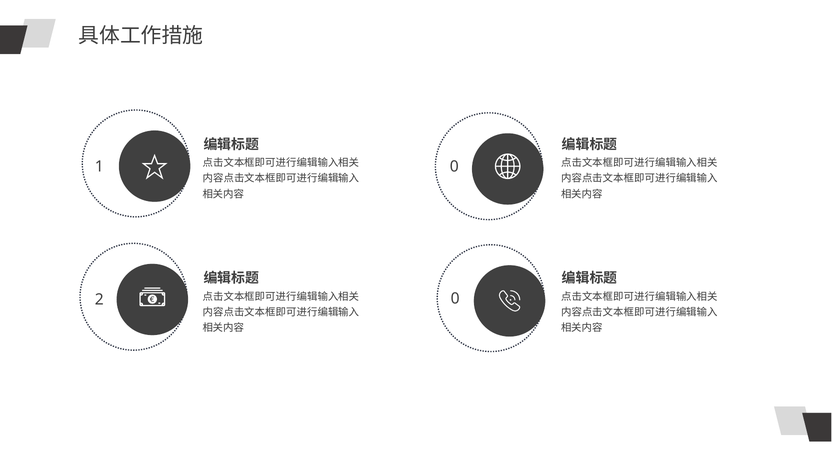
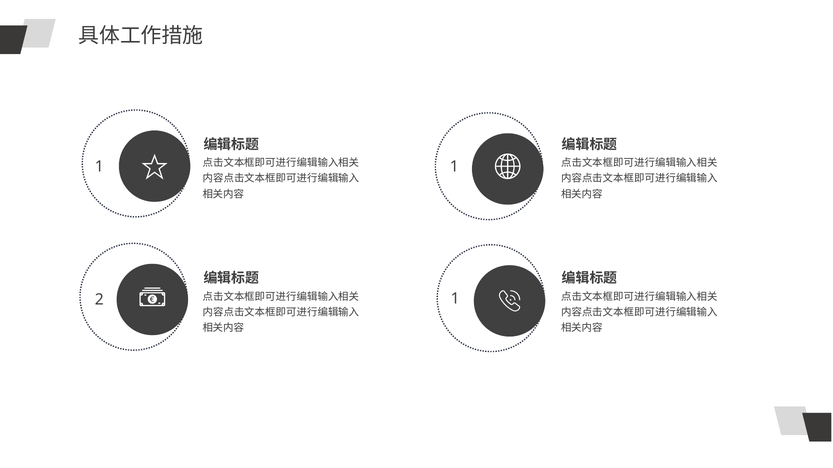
1 0: 0 -> 1 (454, 167)
2 0: 0 -> 1 (455, 299)
